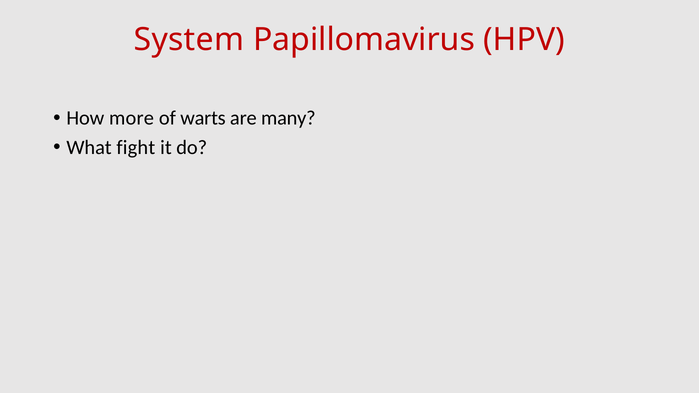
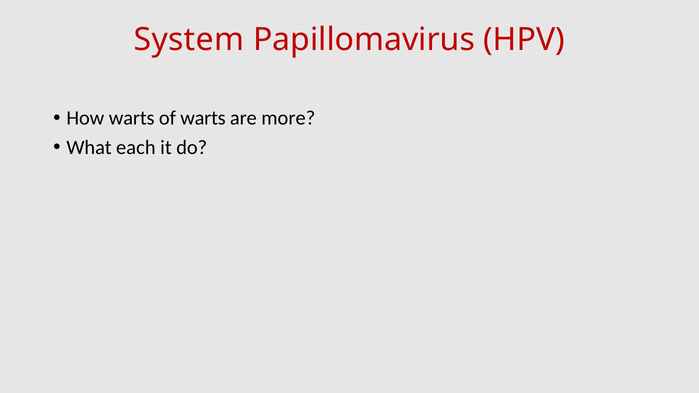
How more: more -> warts (132, 118)
many: many -> more (288, 118)
fight: fight -> each (136, 147)
